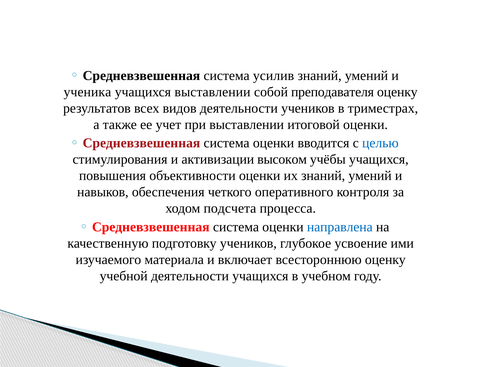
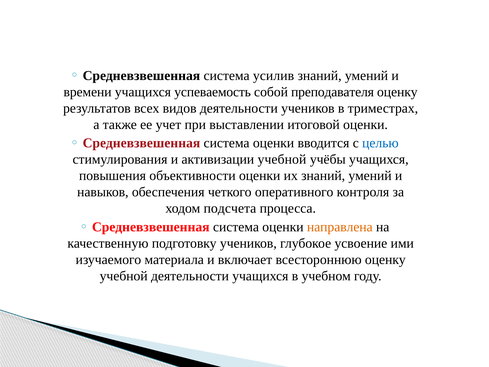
ученика: ученика -> времени (88, 92)
учащихся выставлении: выставлении -> успеваемость (213, 92)
активизации высоком: высоком -> учебной (282, 159)
направлена colour: blue -> orange (340, 227)
